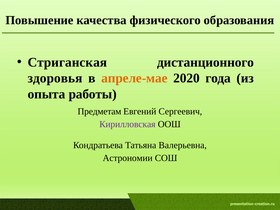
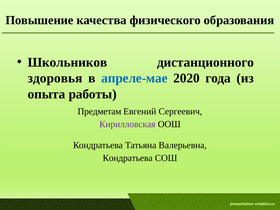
Стриганская: Стриганская -> Школьников (67, 62)
апреле-мае colour: orange -> blue (134, 78)
Астрономии: Астрономии -> Кондратьева (128, 158)
